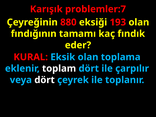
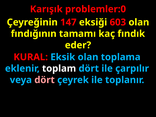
problemler:7: problemler:7 -> problemler:0 (96, 9)
880: 880 -> 147 (68, 22)
193: 193 -> 603 (118, 22)
dört colour: white -> pink (45, 80)
